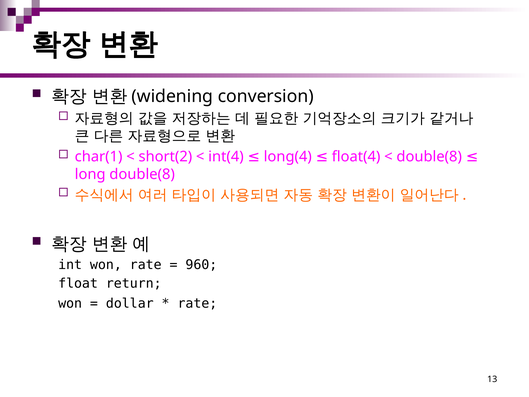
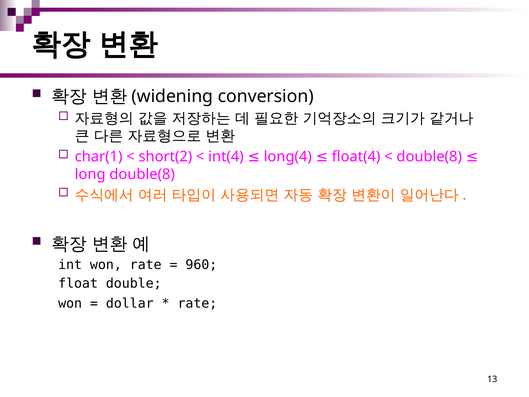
return: return -> double (134, 283)
